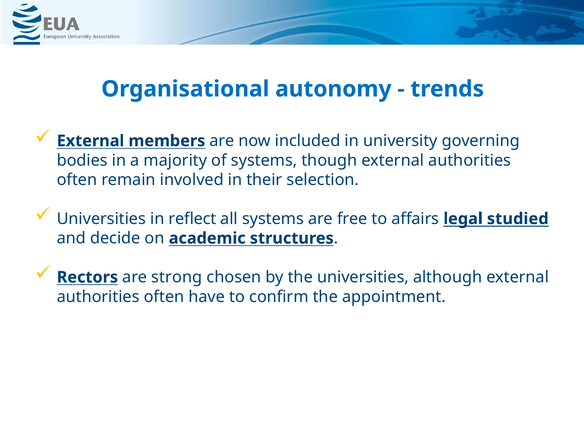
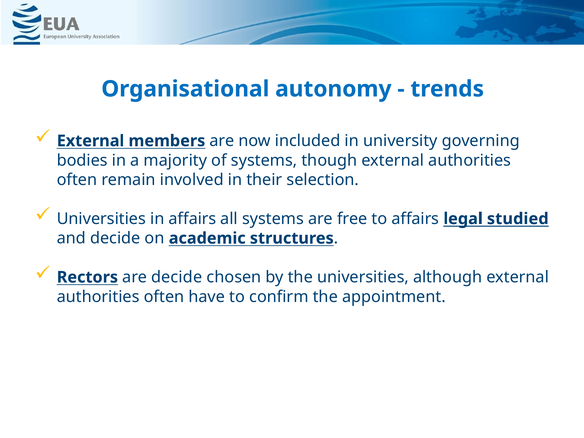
in reflect: reflect -> affairs (192, 219)
are strong: strong -> decide (177, 277)
